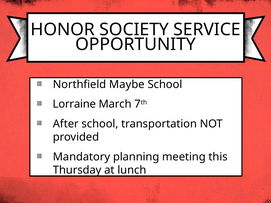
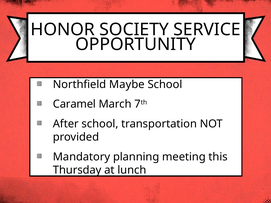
Lorraine: Lorraine -> Caramel (74, 104)
